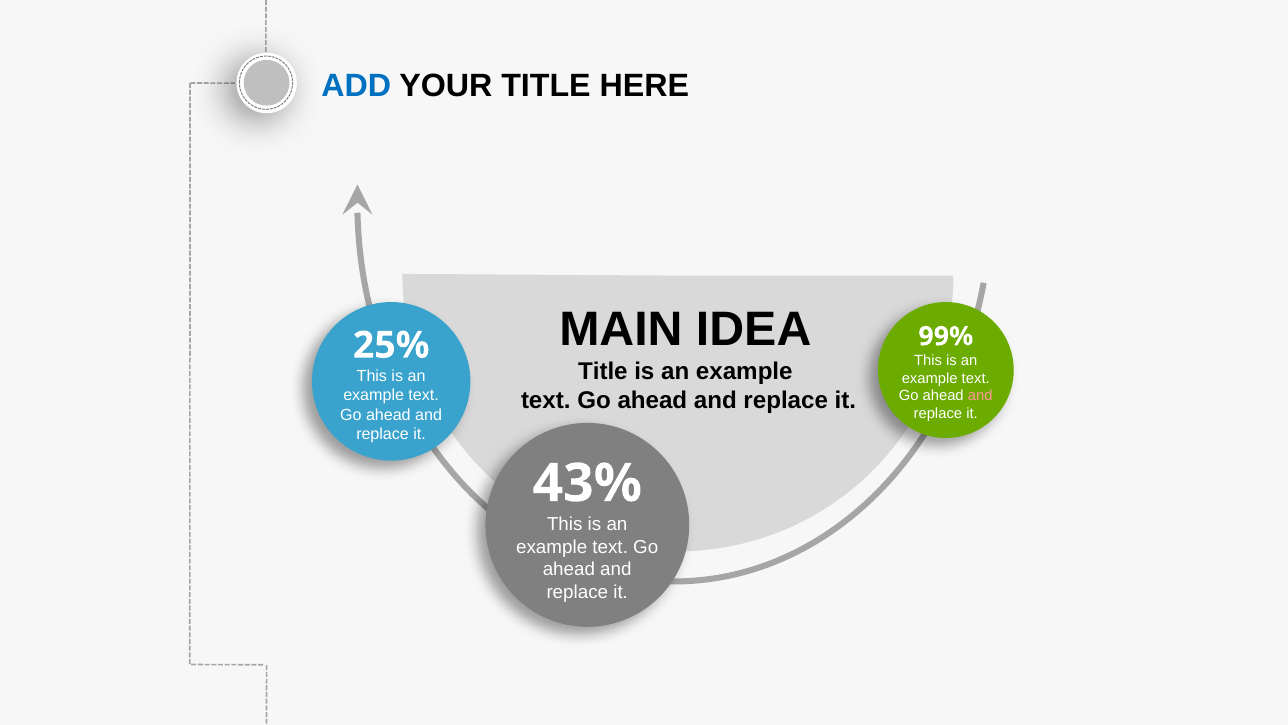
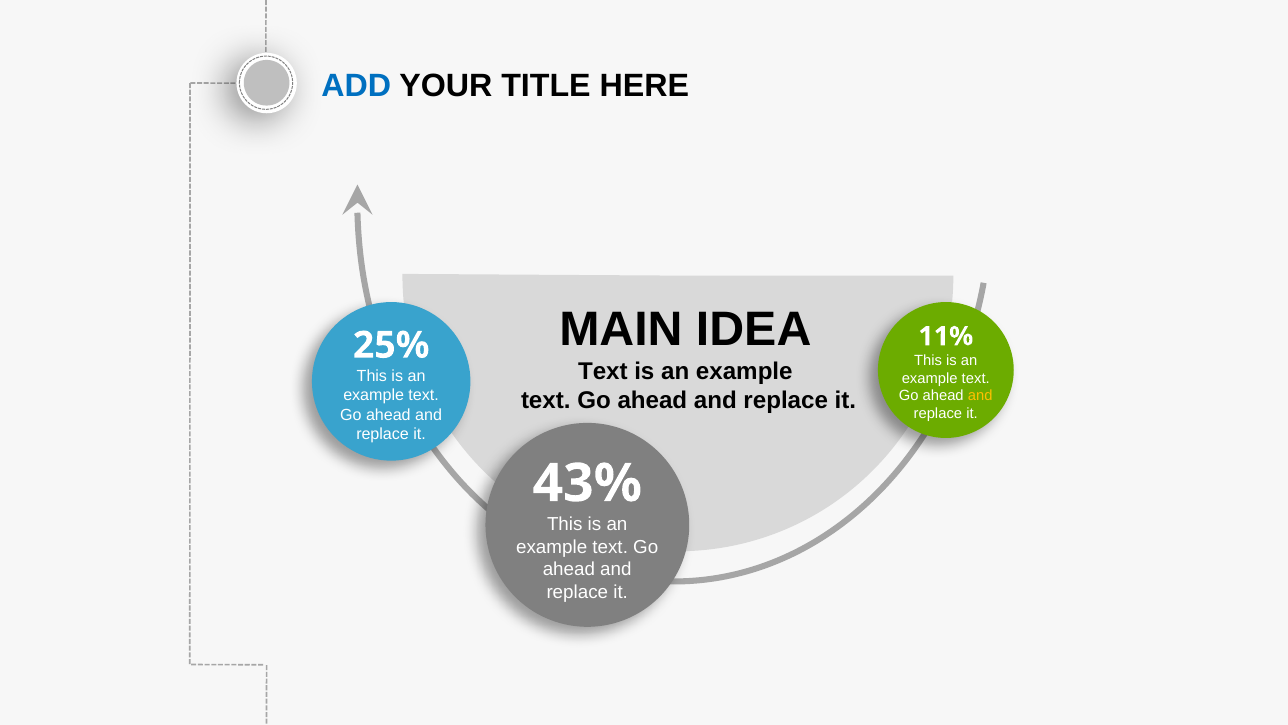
99%: 99% -> 11% (946, 336)
Title: Title -> Text (603, 371)
and colour: pink -> yellow (980, 396)
